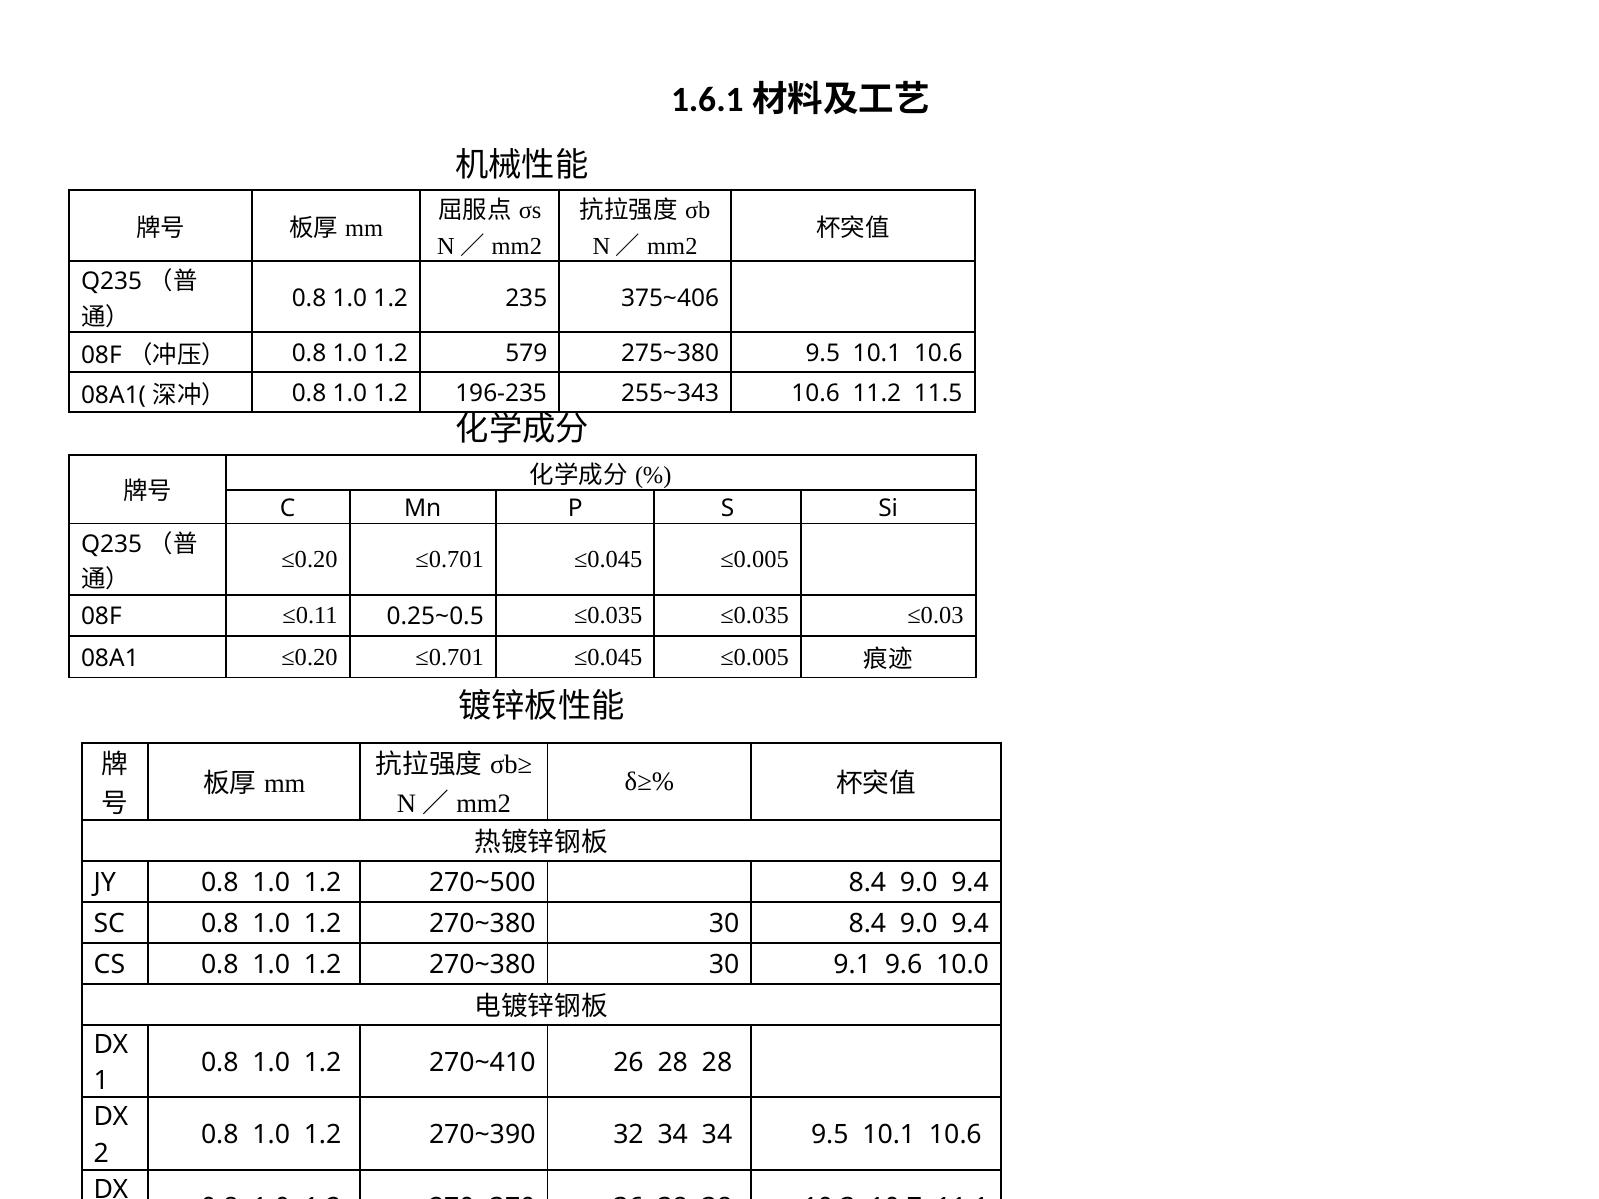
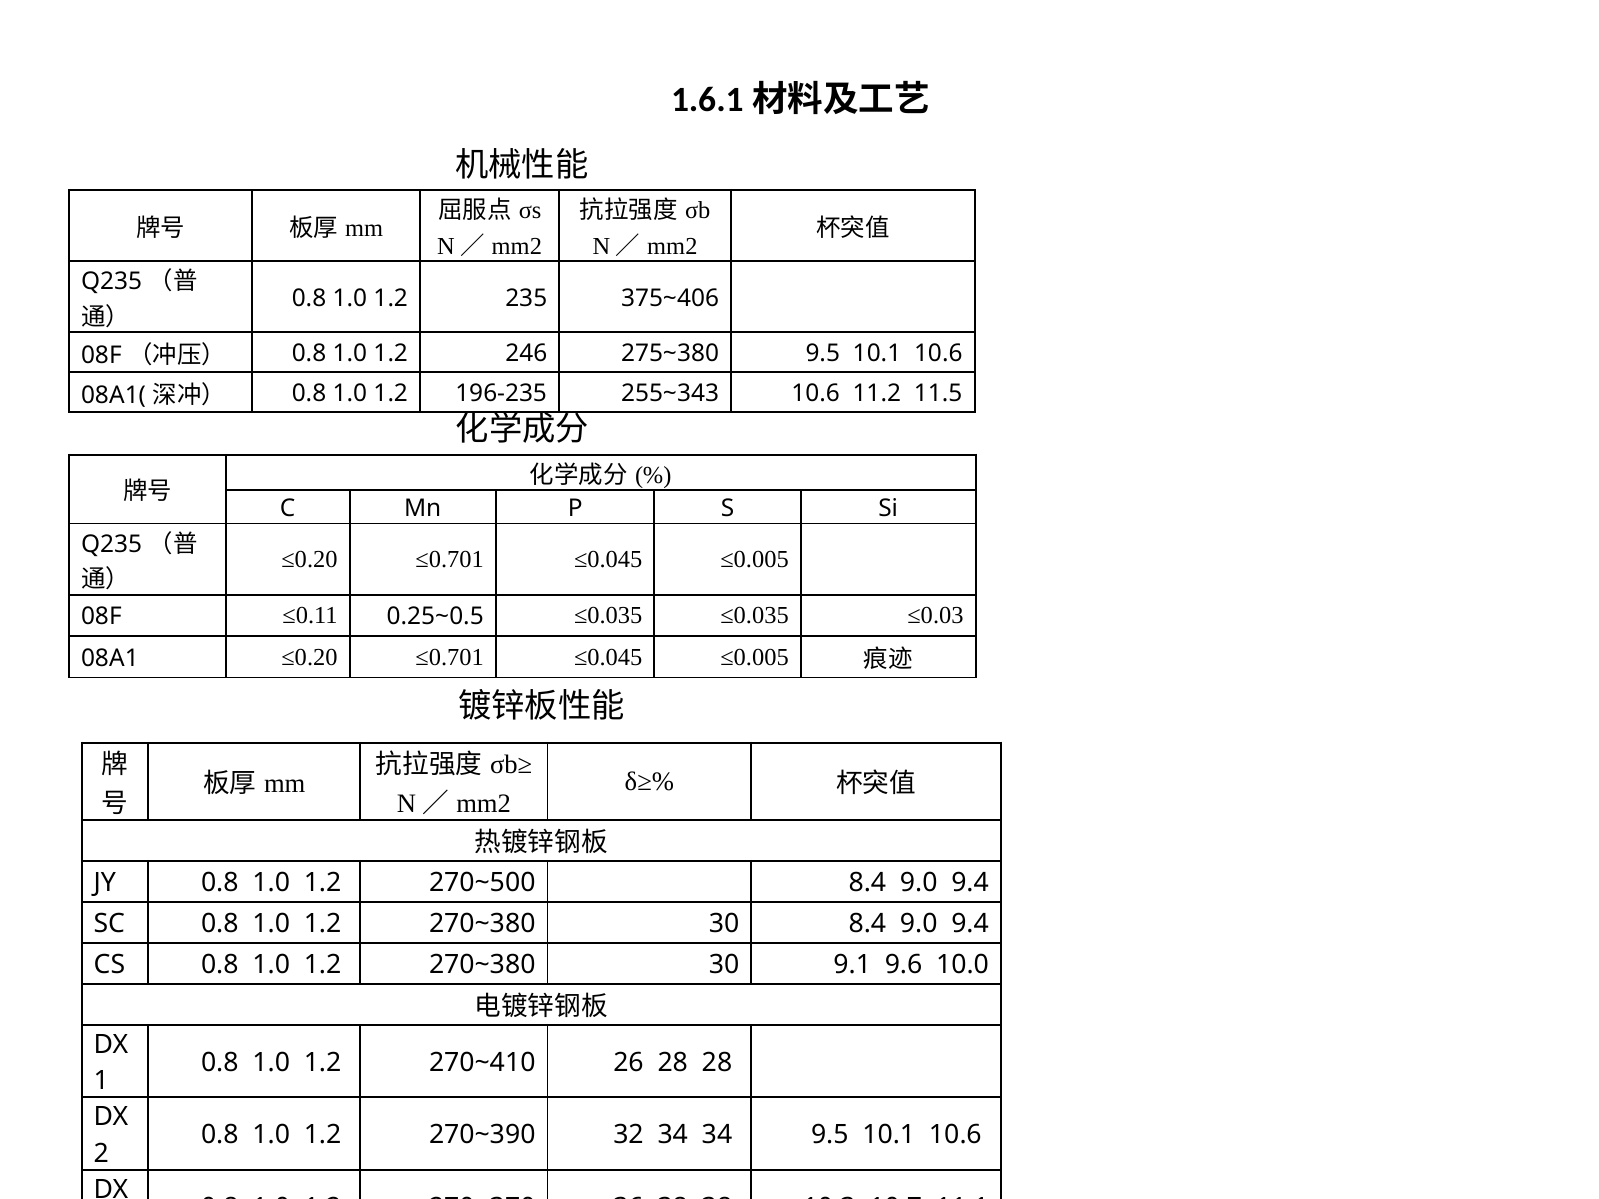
579: 579 -> 246 (526, 354)
